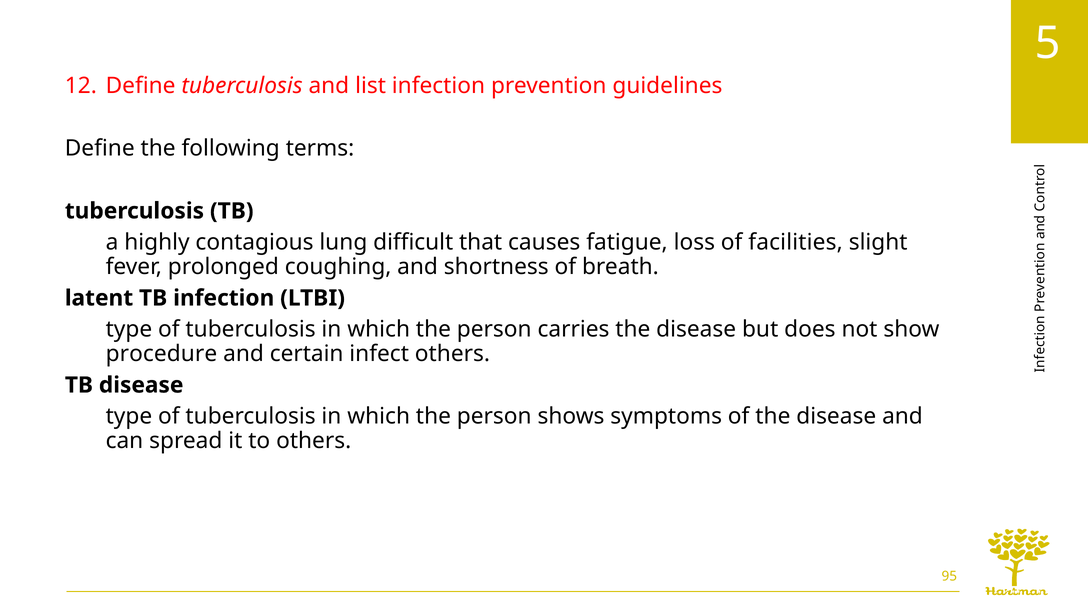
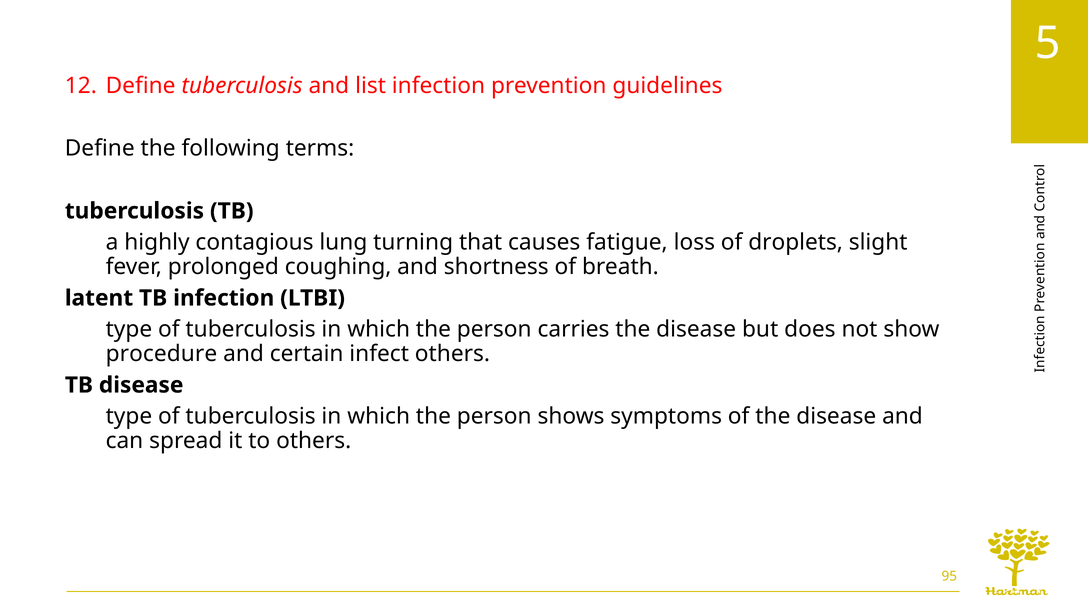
difficult: difficult -> turning (413, 242)
facilities: facilities -> droplets (796, 242)
